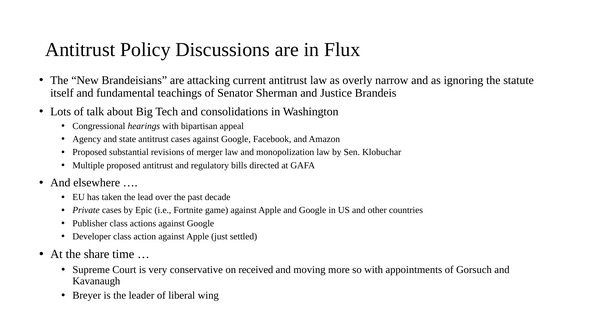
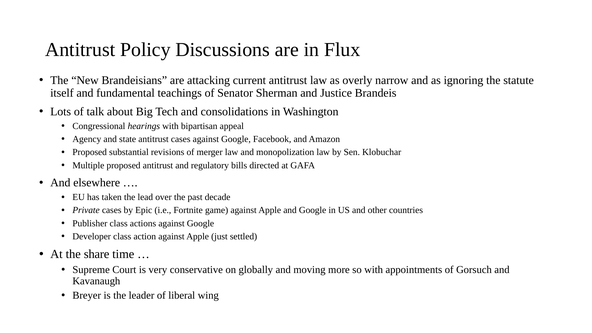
received: received -> globally (256, 270)
